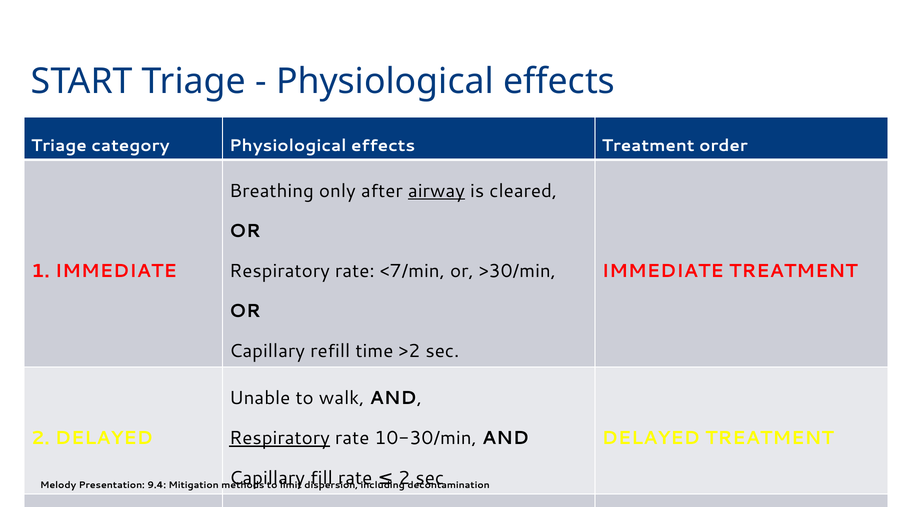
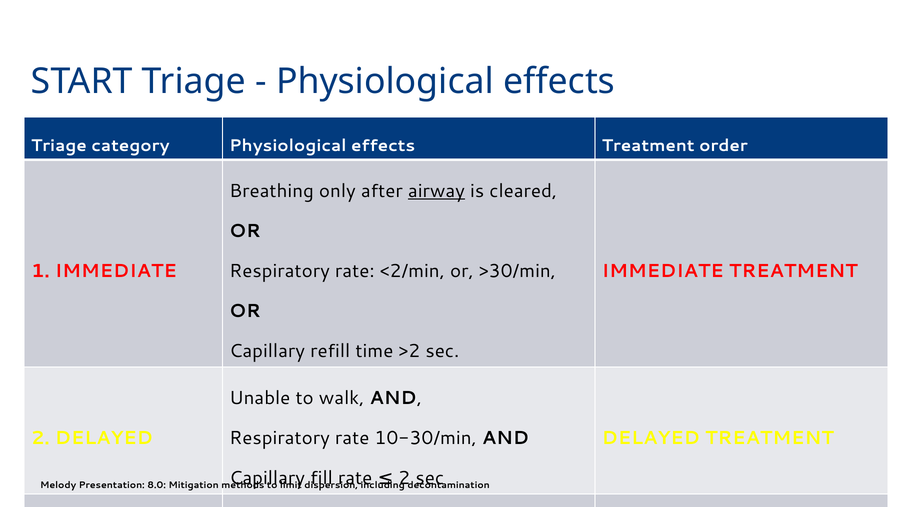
<7/min: <7/min -> <2/min (412, 271)
Respiratory underline: present -> none (279, 438)
9.4: 9.4 -> 8.0 (157, 485)
